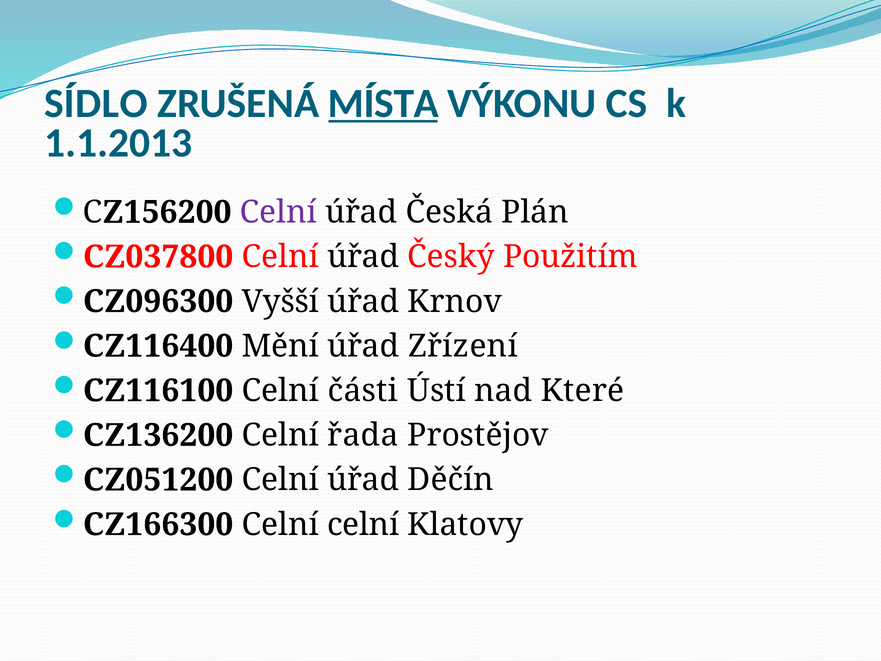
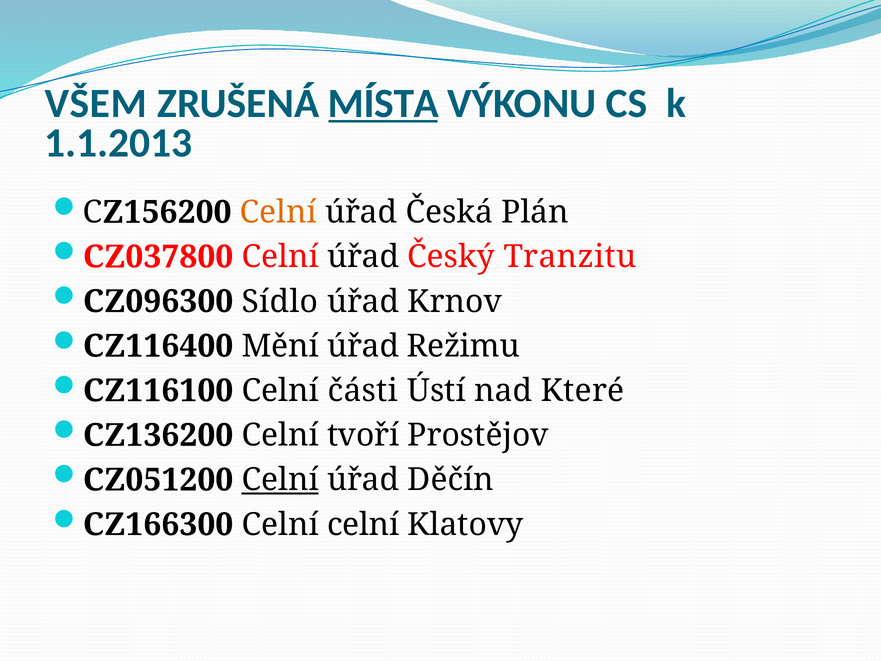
SÍDLO: SÍDLO -> VŠEM (96, 103)
Celní colour: purple -> orange (278, 212)
Použitím: Použitím -> Tranzitu (570, 257)
Vyšší: Vyšší -> Sídlo (280, 301)
Zřízení: Zřízení -> Režimu (463, 346)
řada: řada -> tvoří (363, 435)
Celní underline: none -> present (280, 480)
